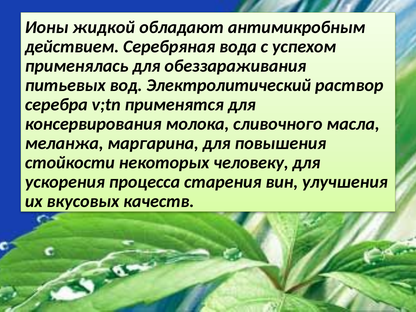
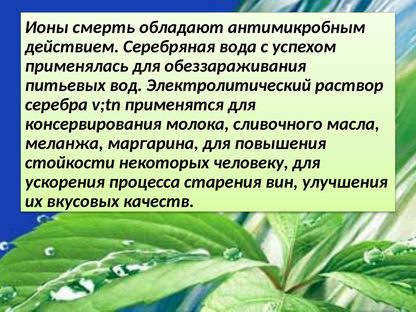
жидкой: жидкой -> смерть (104, 27)
